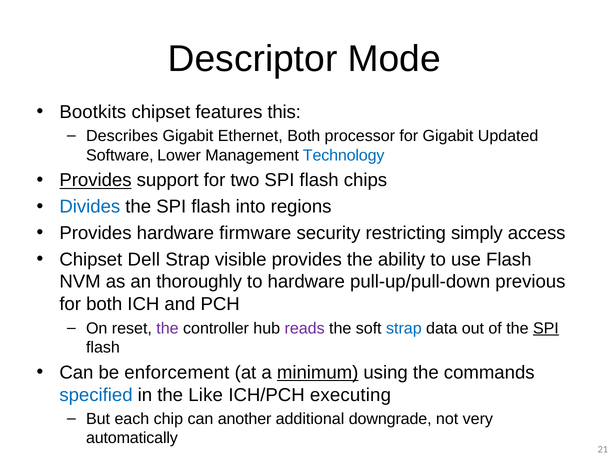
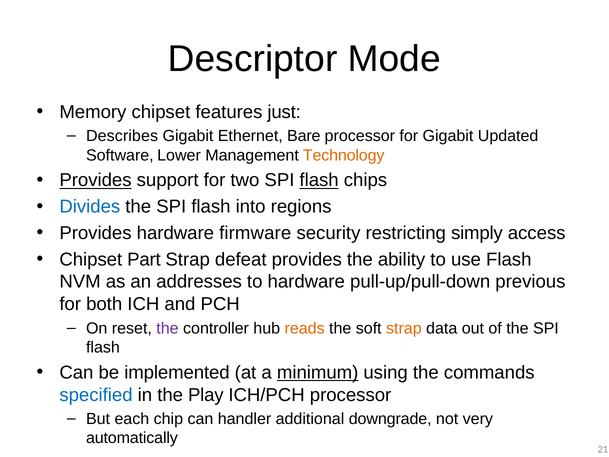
Bootkits: Bootkits -> Memory (93, 112)
this: this -> just (284, 112)
Ethernet Both: Both -> Bare (304, 136)
Technology colour: blue -> orange (344, 155)
flash underline: none -> present (319, 180)
Dell: Dell -> Part (144, 259)
visible: visible -> defeat (241, 259)
thoroughly: thoroughly -> addresses (199, 282)
reads colour: purple -> orange (305, 328)
strap colour: blue -> orange (404, 328)
SPI underline: present -> none (546, 328)
enforcement: enforcement -> implemented (177, 372)
Like: Like -> Play (206, 395)
ICH/PCH executing: executing -> processor (351, 395)
another: another -> handler (245, 419)
